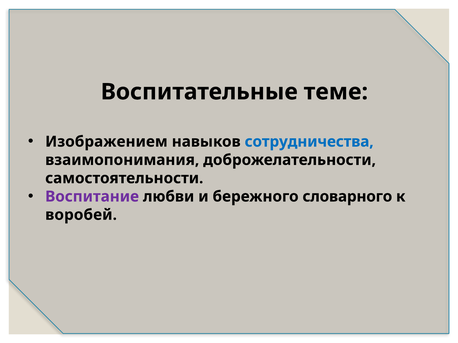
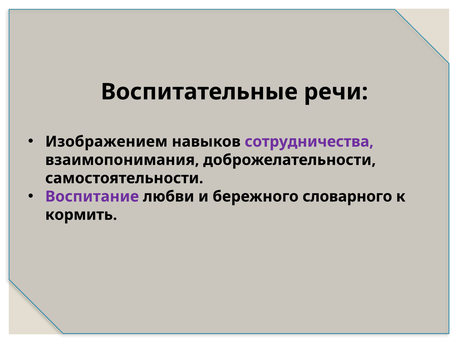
теме: теме -> речи (336, 92)
сотрудничества colour: blue -> purple (309, 142)
воробей: воробей -> кормить (81, 215)
